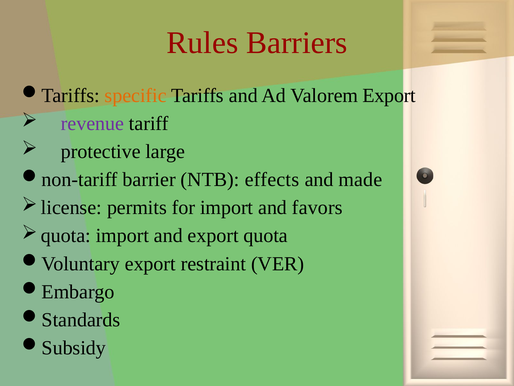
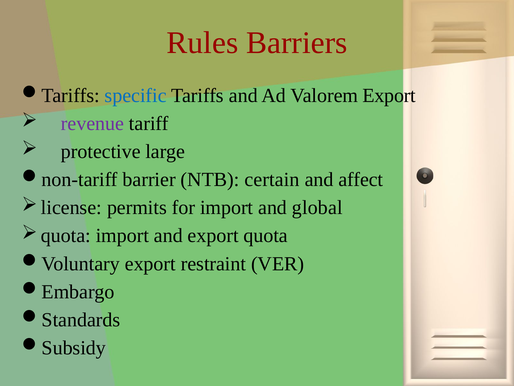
specific colour: orange -> blue (136, 95)
effects: effects -> certain (272, 179)
made: made -> affect (361, 179)
favors: favors -> global (317, 207)
